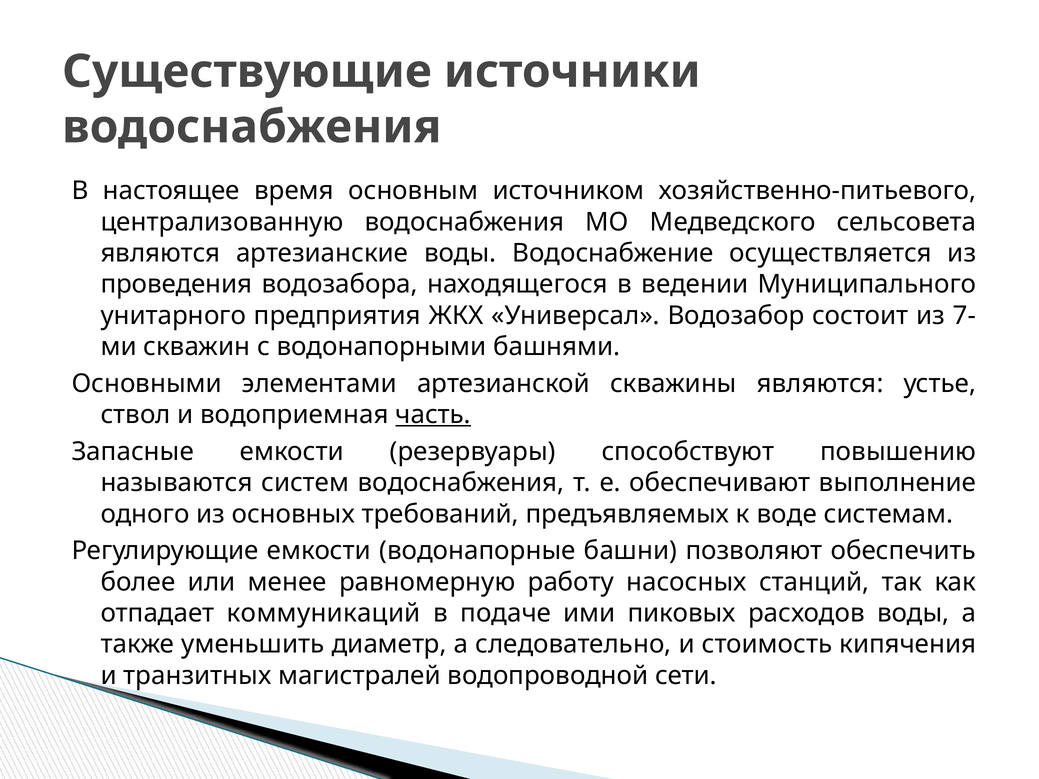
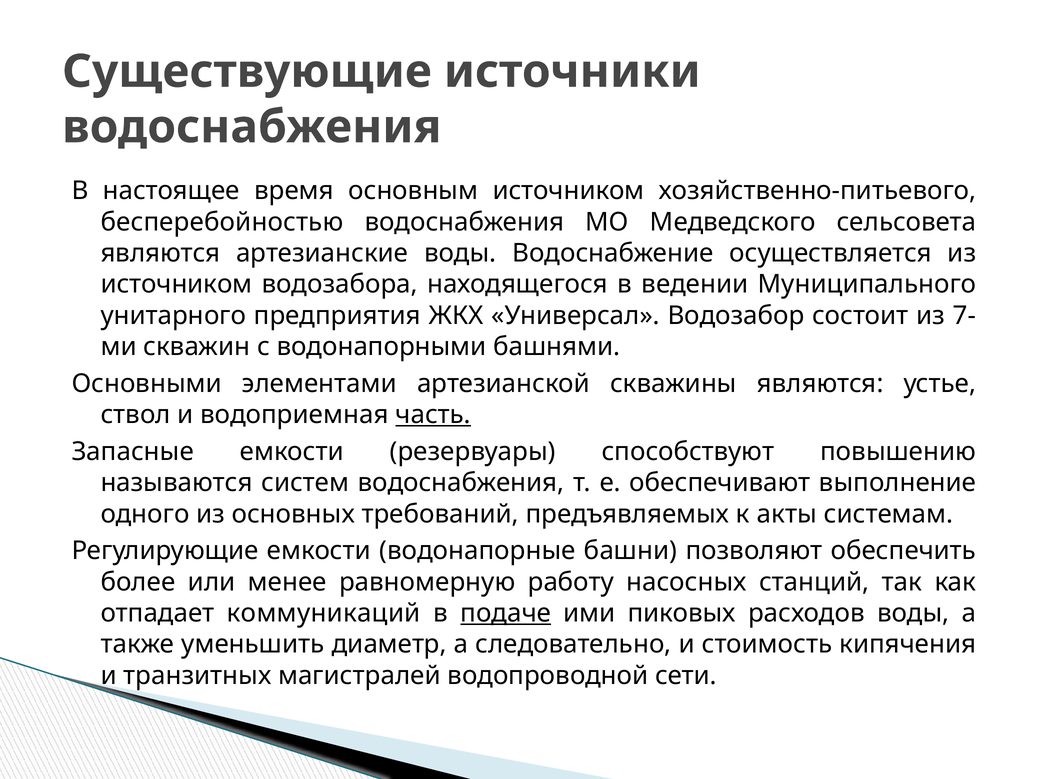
централизованную: централизованную -> бесперебойностью (222, 222)
проведения: проведения -> источником (176, 284)
воде: воде -> акты (787, 514)
подаче underline: none -> present (506, 613)
